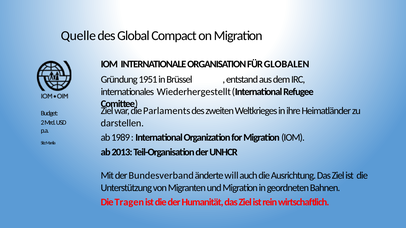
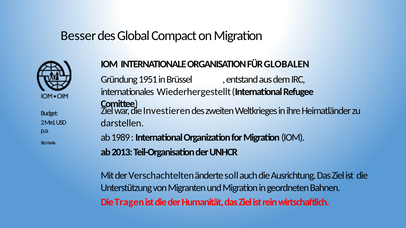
Quelle: Quelle -> Besser (78, 36)
Parlaments: Parlaments -> Investieren (167, 111)
Bundesverband: Bundesverband -> Verschachtelten (161, 176)
will: will -> soll (231, 176)
